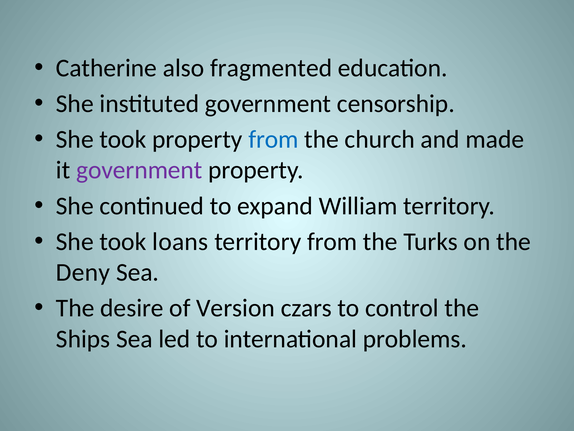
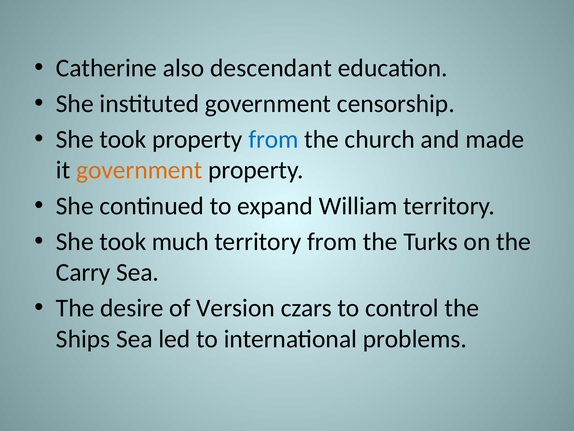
fragmented: fragmented -> descendant (271, 68)
government colour: purple -> orange (139, 170)
loans: loans -> much (180, 241)
Deny: Deny -> Carry (83, 272)
